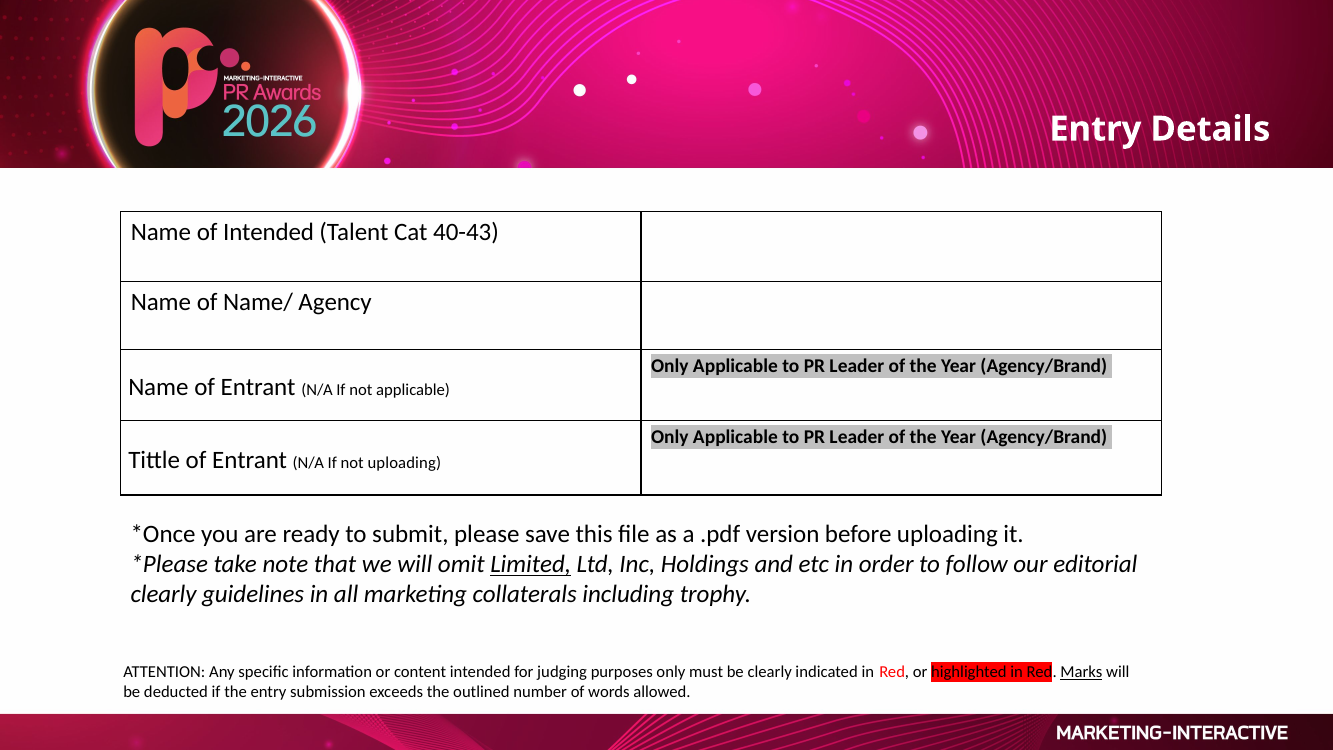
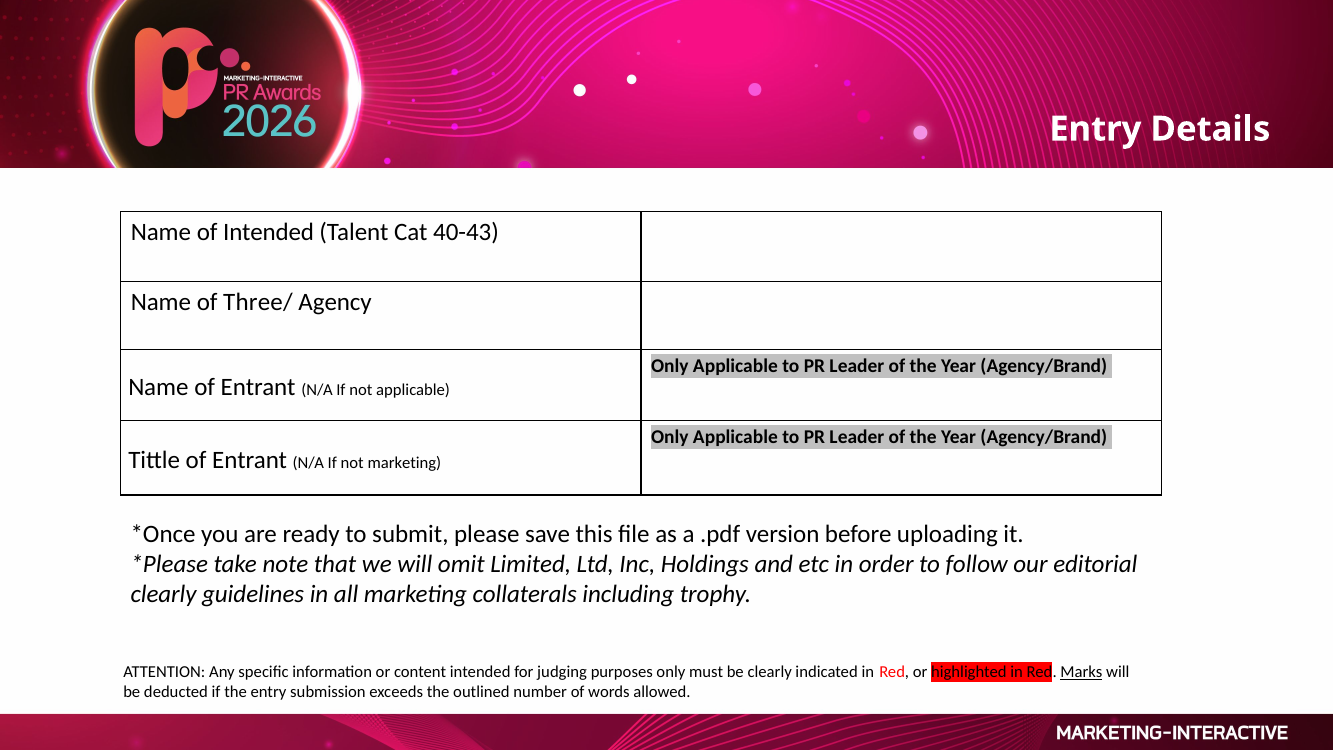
Name/: Name/ -> Three/ (258, 302)
not uploading: uploading -> marketing (404, 463)
Limited underline: present -> none (531, 564)
